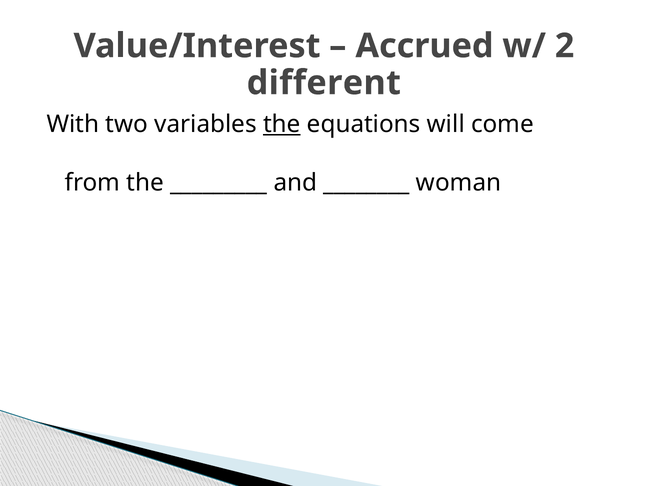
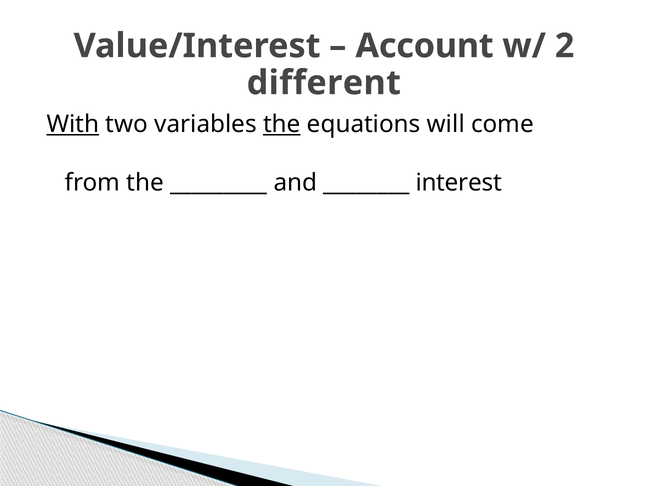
Accrued: Accrued -> Account (425, 46)
With underline: none -> present (73, 124)
woman: woman -> interest (459, 183)
